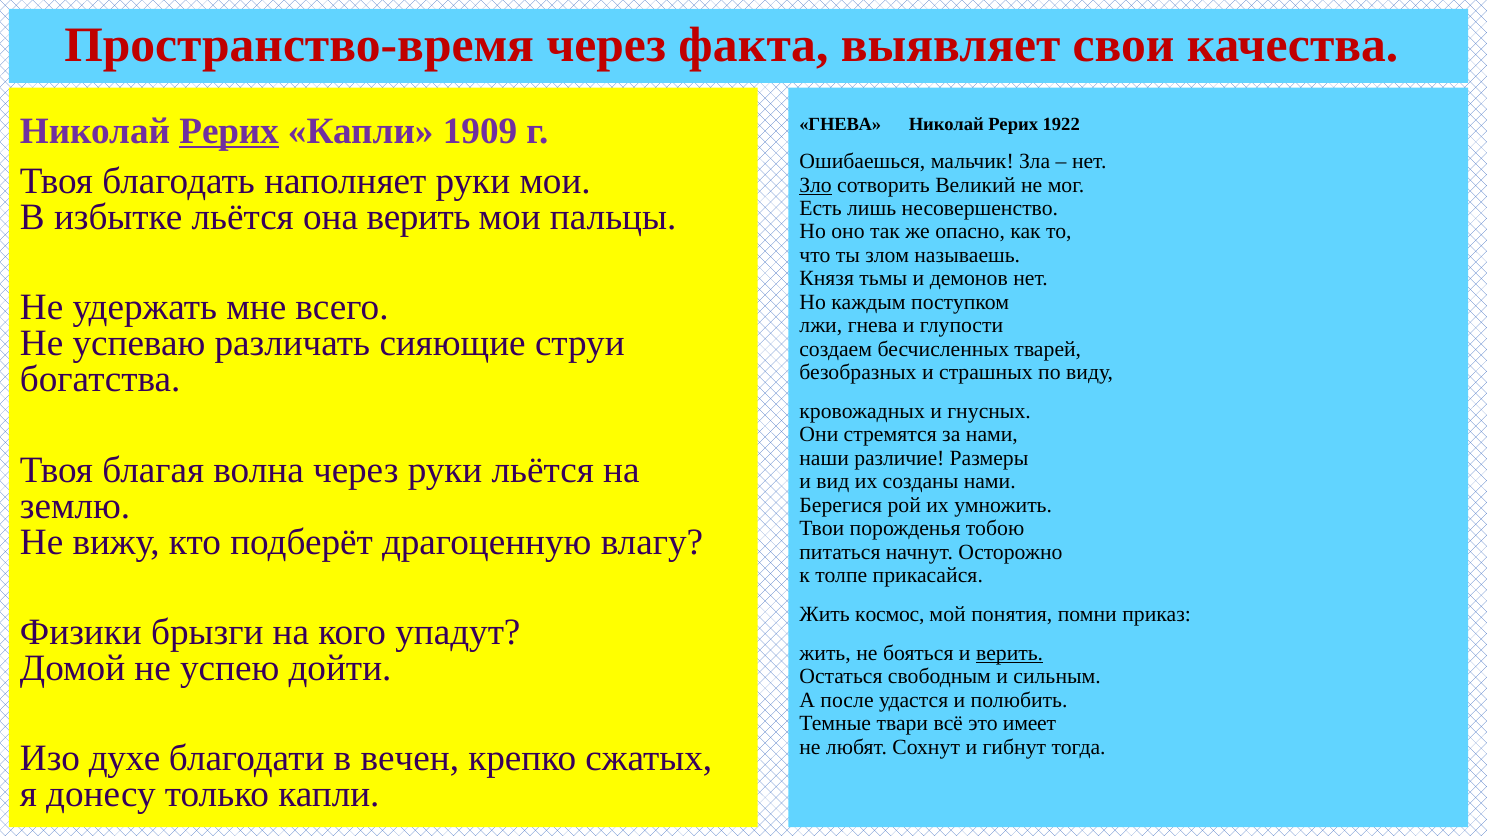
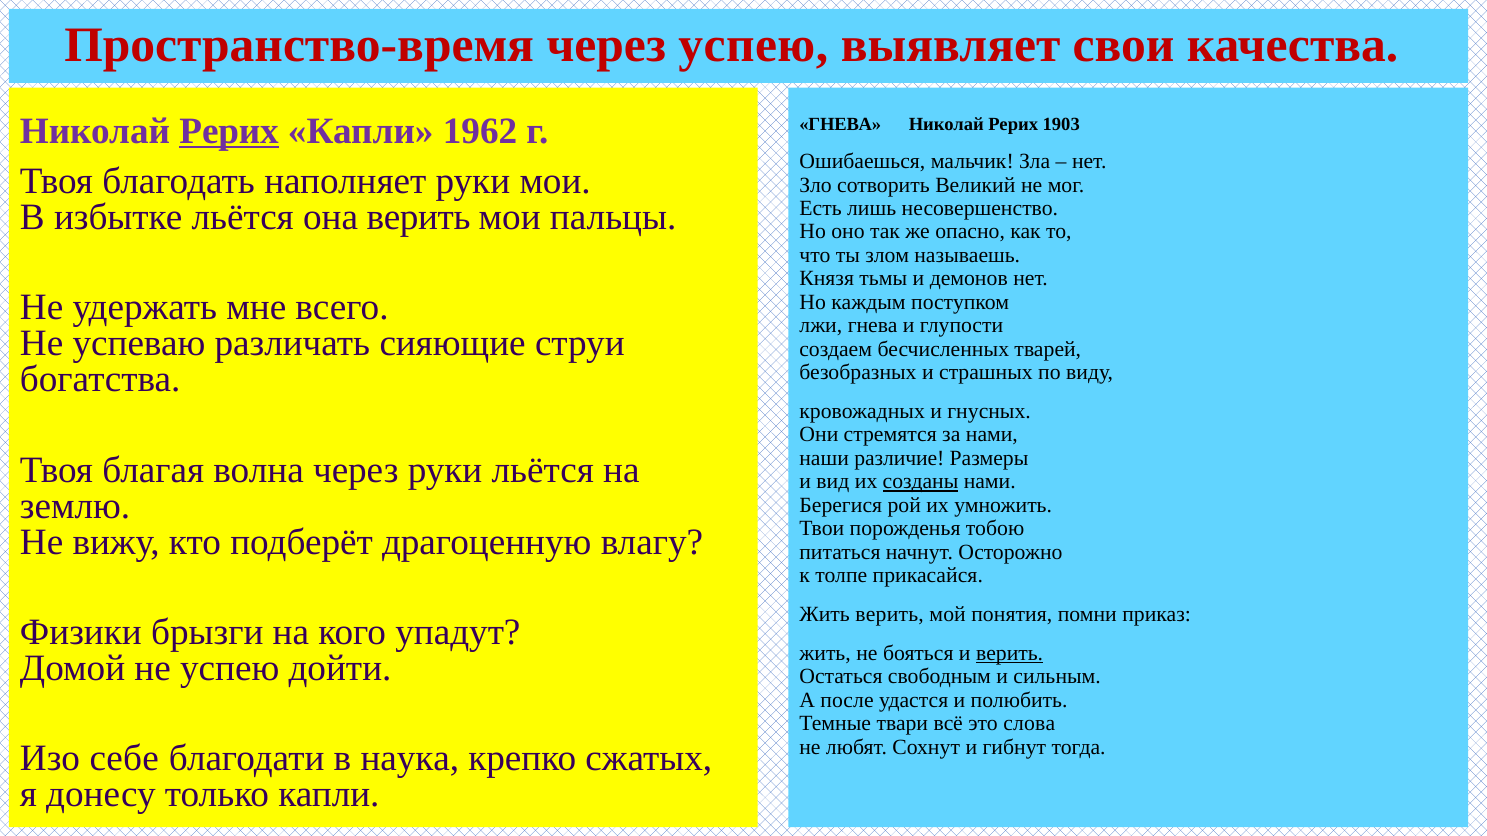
через факта: факта -> успею (753, 46)
1909: 1909 -> 1962 (480, 131)
1922: 1922 -> 1903 (1061, 124)
Зло underline: present -> none (816, 185)
созданы underline: none -> present (921, 482)
Жить космос: космос -> верить (890, 615)
имеет: имеет -> слова (1029, 724)
духе: духе -> себе (124, 759)
вечен: вечен -> наука (410, 759)
